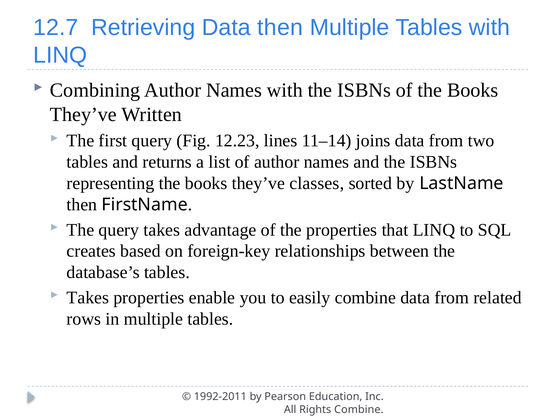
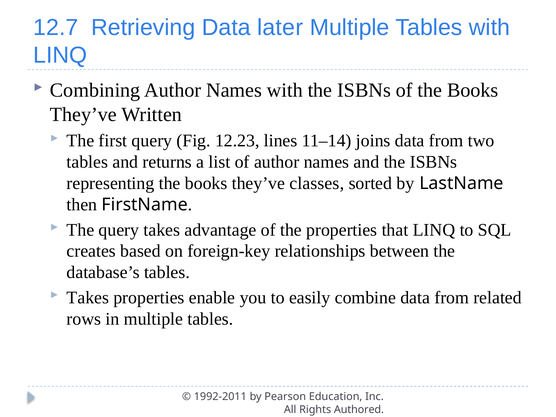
Data then: then -> later (280, 27)
Rights Combine: Combine -> Authored (359, 409)
